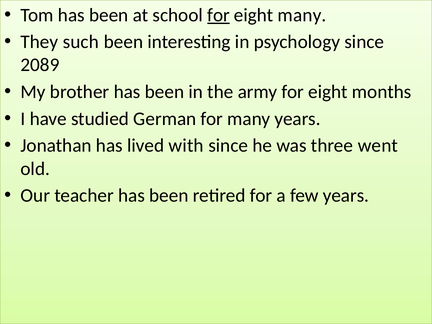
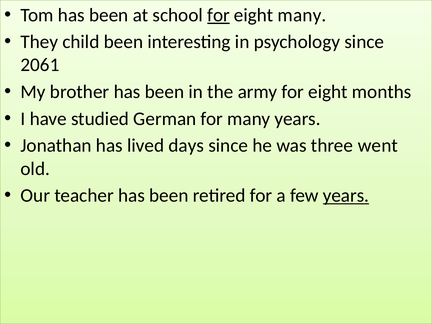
such: such -> child (81, 42)
2089: 2089 -> 2061 (40, 65)
with: with -> days (186, 146)
years underline: none -> present (346, 196)
